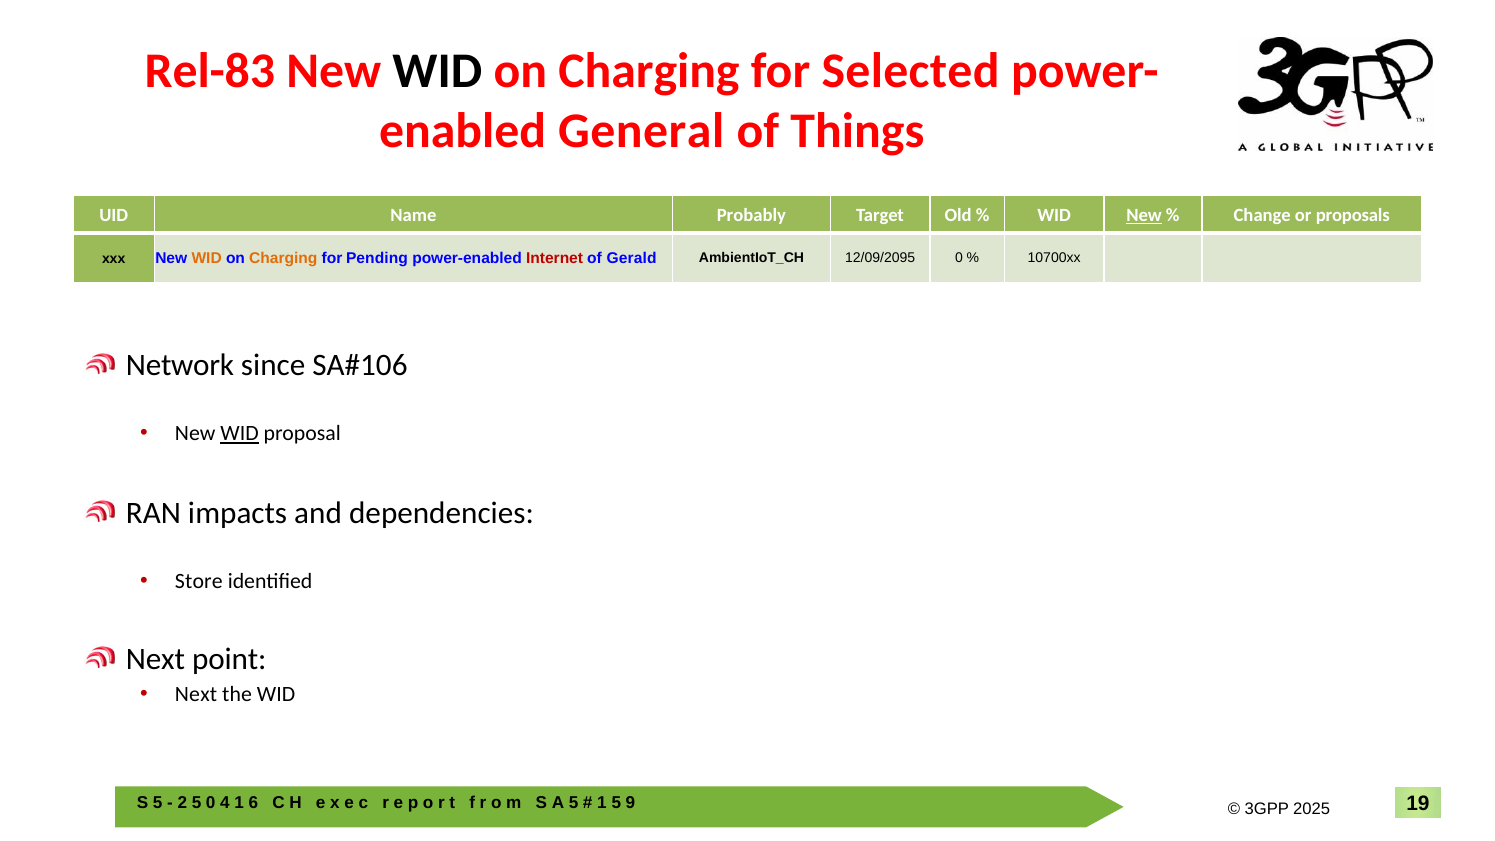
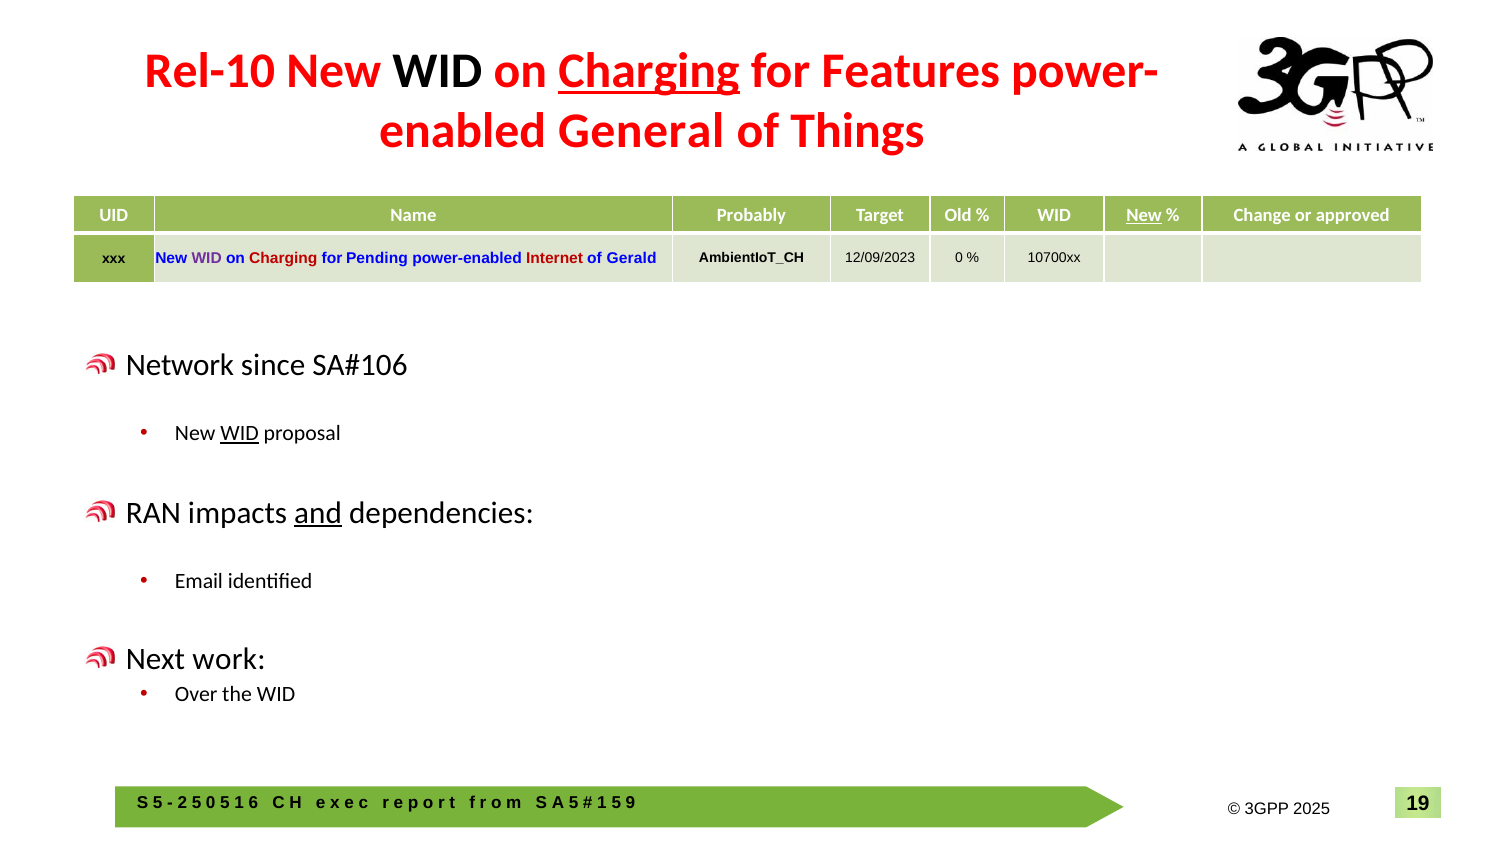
Rel-83: Rel-83 -> Rel-10 (210, 71)
Charging underline: none -> present (649, 71)
Selected: Selected -> Features (911, 71)
proposals: proposals -> approved (1353, 215)
WID colour: orange -> purple (207, 258)
Charging colour: orange -> red (283, 258)
12/09/2095: 12/09/2095 -> 12/09/2023 (880, 258)
and underline: none -> present (318, 513)
Store: Store -> Email (199, 581)
point: point -> work (229, 659)
Next: Next -> Over (196, 694)
0 4: 4 -> 5 (225, 803)
